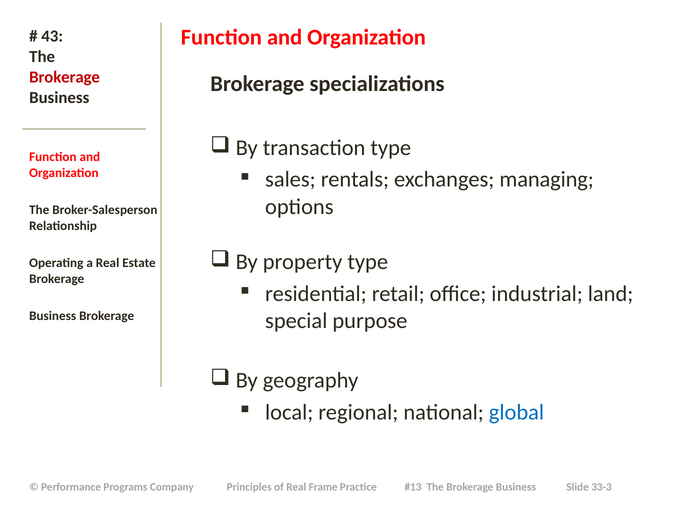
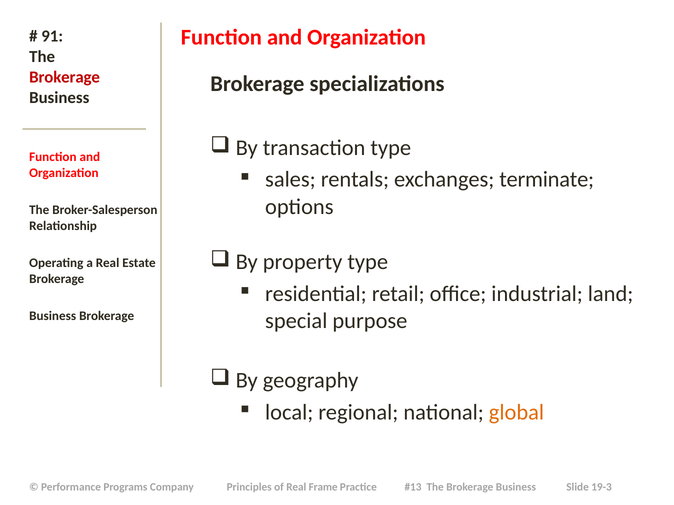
43: 43 -> 91 (52, 36)
managing: managing -> terminate (547, 180)
global colour: blue -> orange (516, 413)
33-3: 33-3 -> 19-3 (602, 488)
